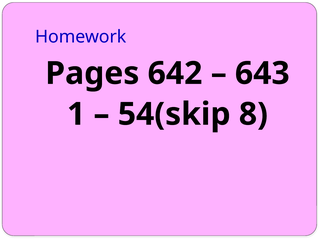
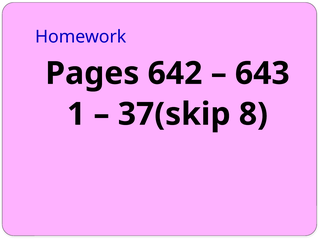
54(skip: 54(skip -> 37(skip (174, 114)
